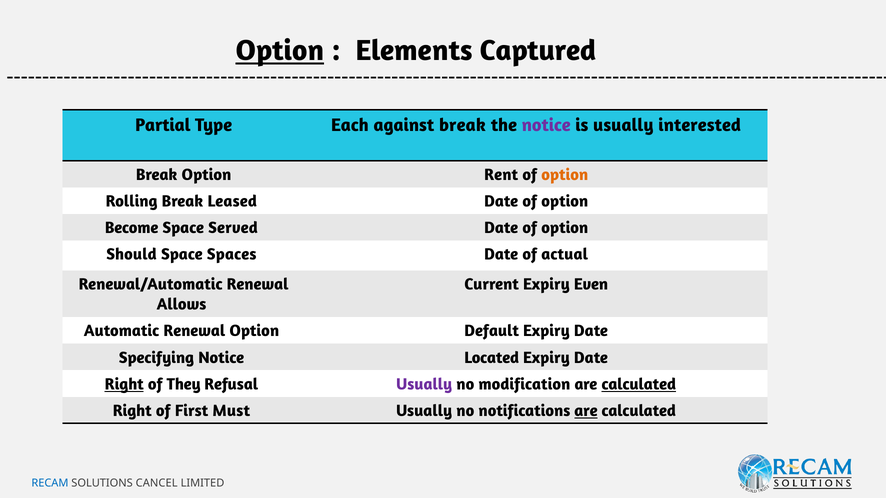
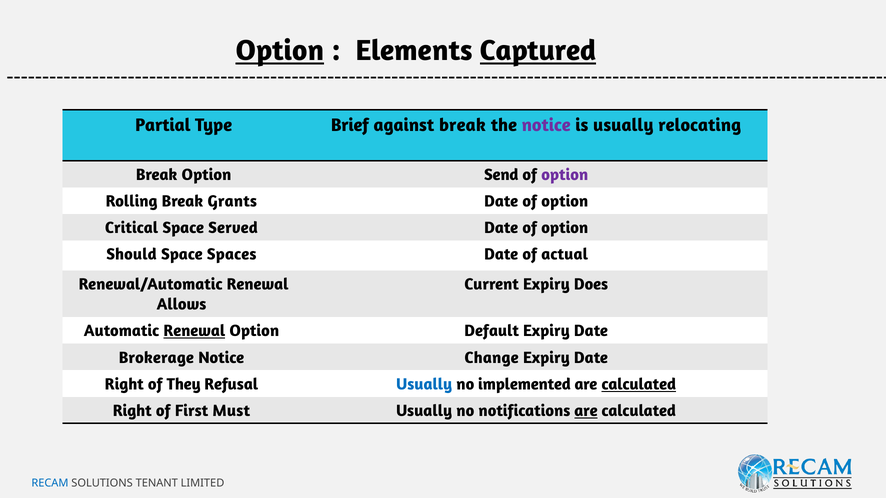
Captured underline: none -> present (538, 51)
Each: Each -> Brief (350, 125)
interested: interested -> relocating (700, 125)
Rent: Rent -> Send (501, 175)
option colour: orange -> purple (565, 175)
Leased: Leased -> Grants (232, 201)
Become: Become -> Critical (132, 228)
Even: Even -> Does (591, 285)
Renewal underline: none -> present (194, 331)
Specifying: Specifying -> Brokerage (156, 358)
Located: Located -> Change (492, 358)
Right underline: present -> none (124, 384)
Usually colour: purple -> blue (424, 384)
modification: modification -> implemented (524, 384)
CANCEL: CANCEL -> TENANT (157, 484)
